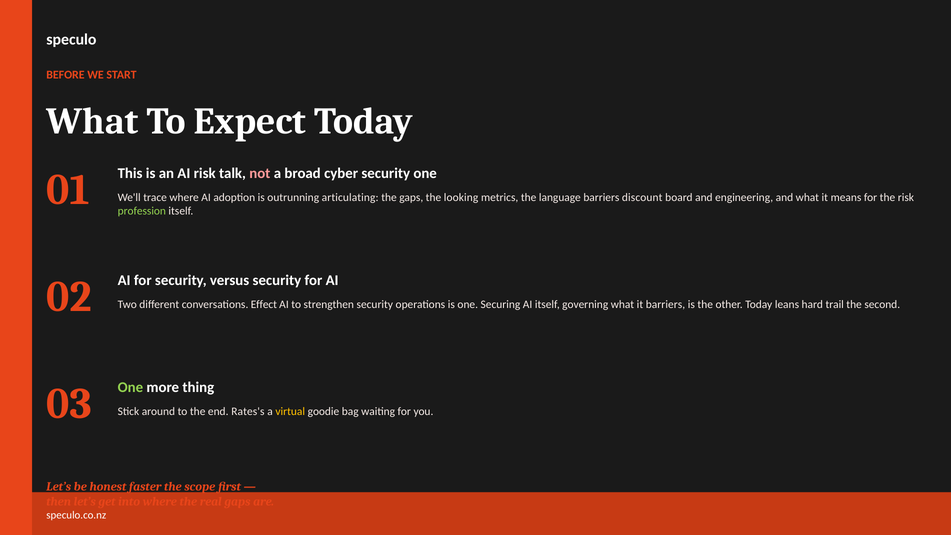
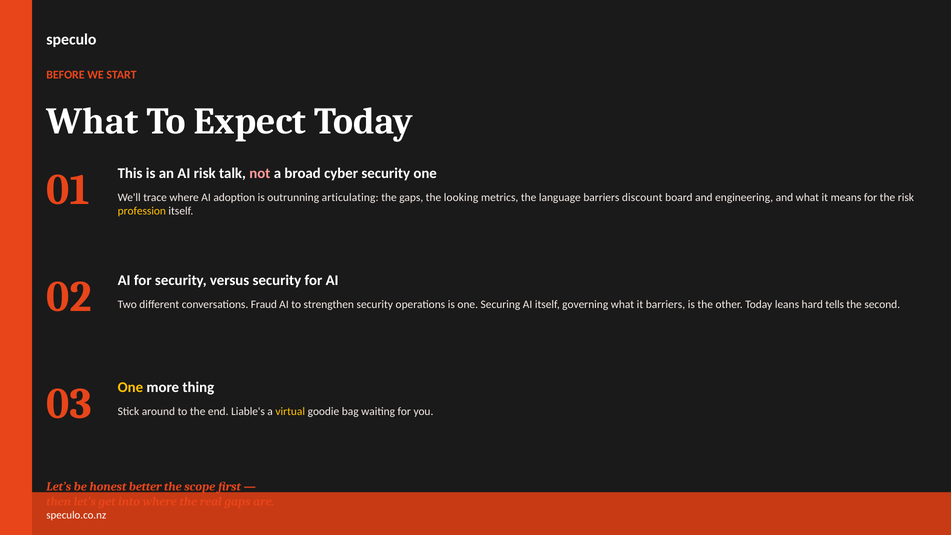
profession colour: light green -> yellow (142, 211)
Effect: Effect -> Fraud (264, 305)
trail: trail -> tells (835, 305)
One colour: light green -> yellow (130, 387)
Rates's: Rates's -> Liable's (248, 411)
faster: faster -> better (145, 487)
